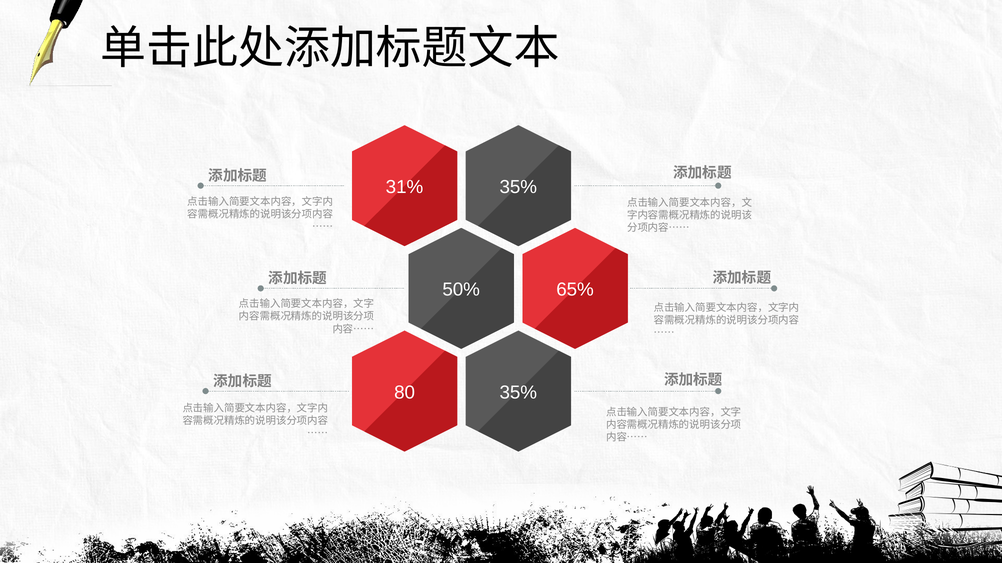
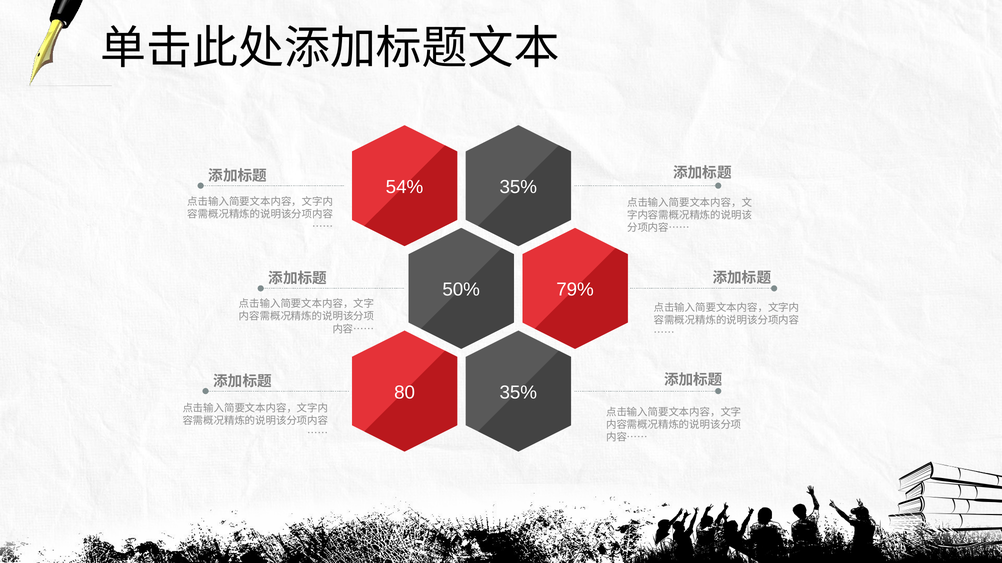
31%: 31% -> 54% (405, 187)
65%: 65% -> 79% (575, 290)
